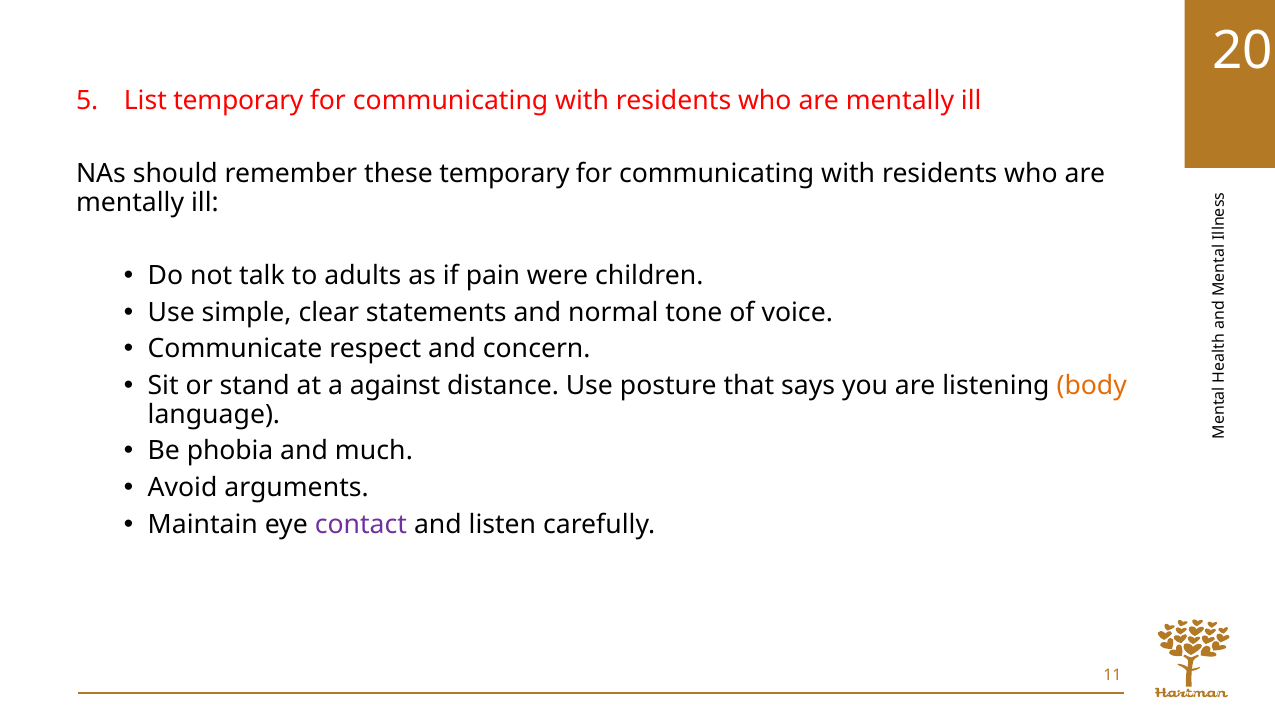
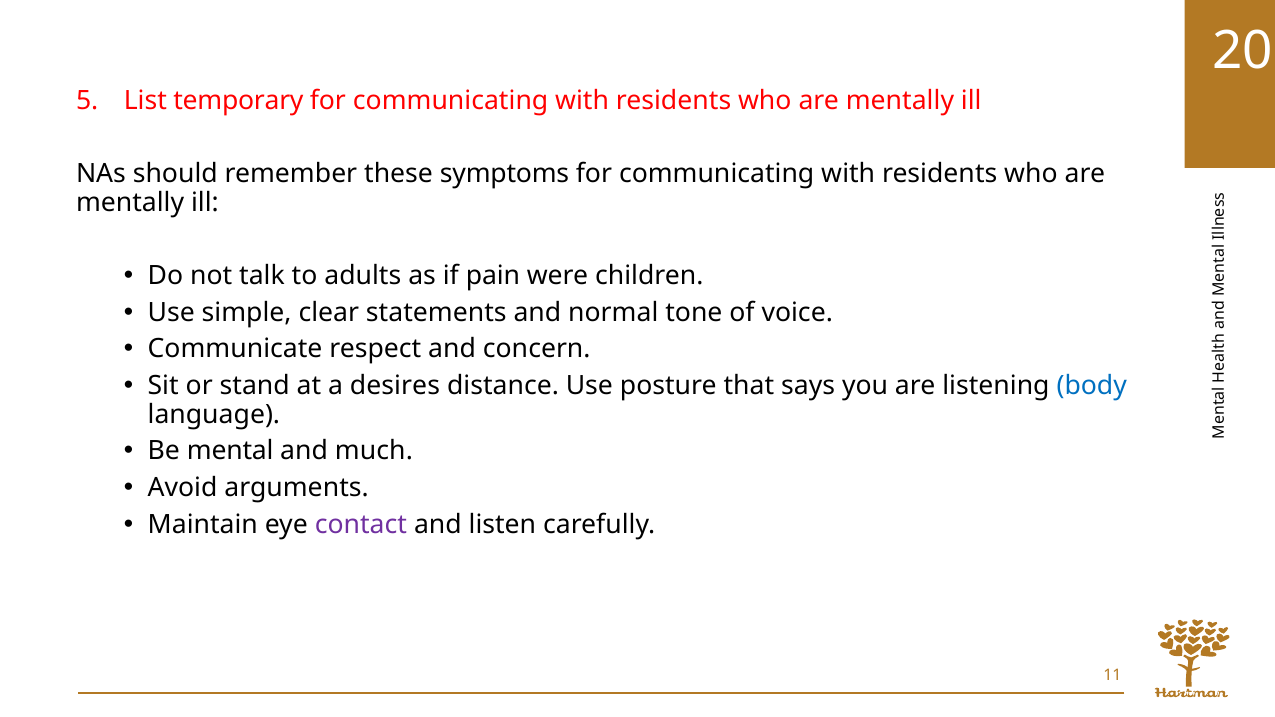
these temporary: temporary -> symptoms (505, 174)
against: against -> desires (395, 386)
body colour: orange -> blue (1092, 386)
phobia: phobia -> mental (230, 451)
